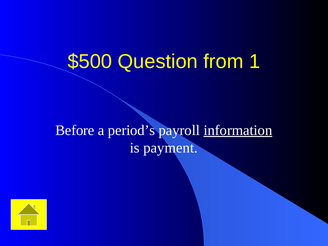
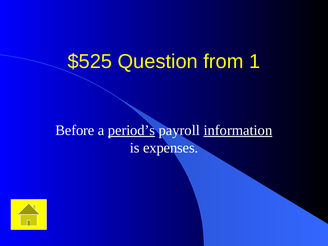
$500: $500 -> $525 (90, 62)
period’s underline: none -> present (132, 130)
payment: payment -> expenses (171, 148)
